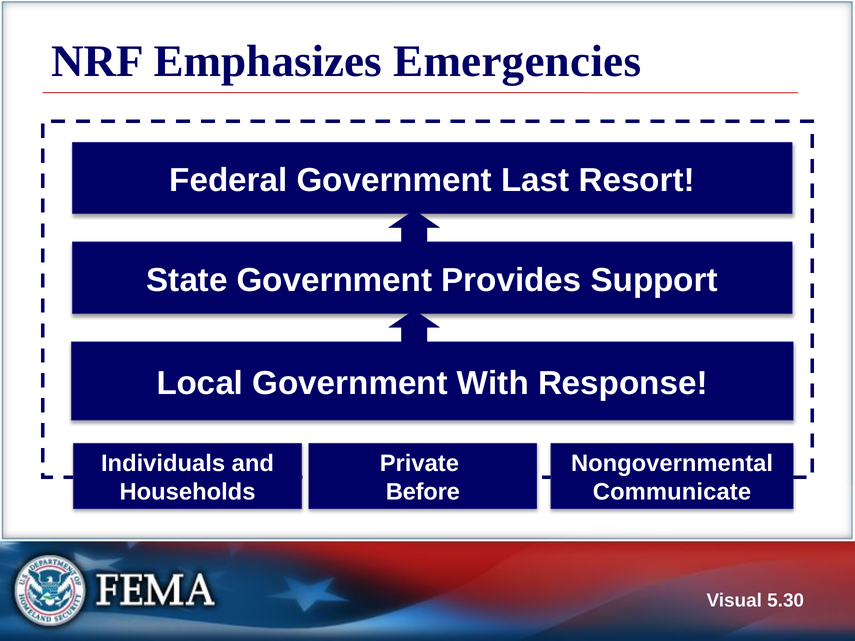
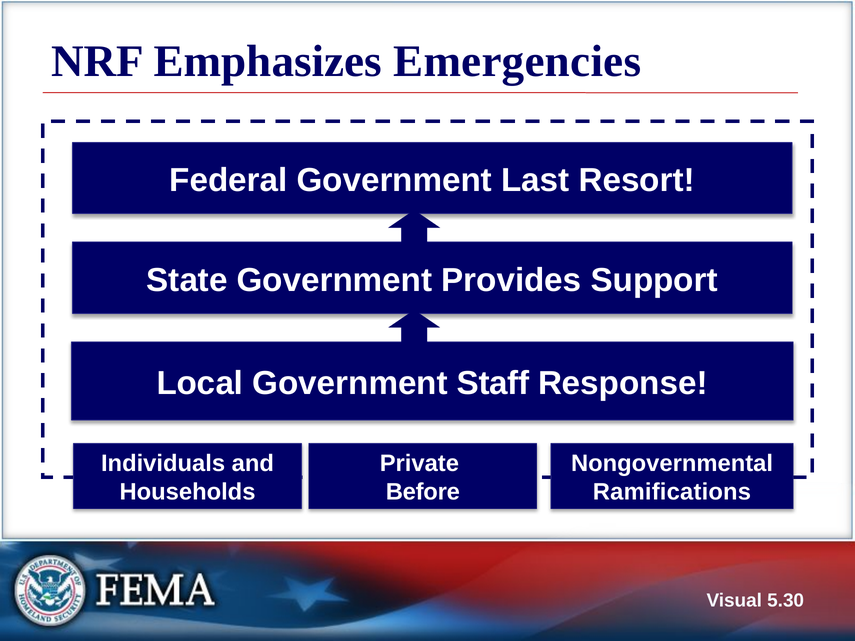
With: With -> Staff (493, 384)
Communicate: Communicate -> Ramifications (672, 492)
